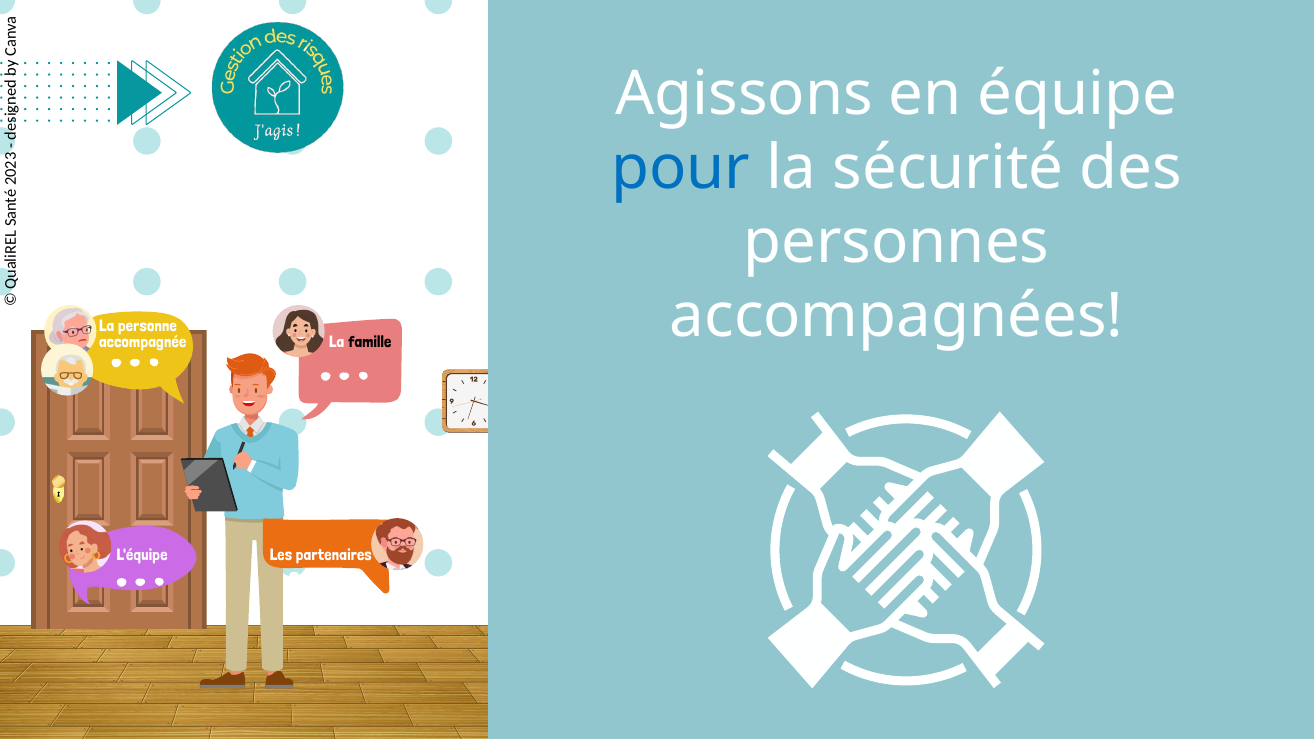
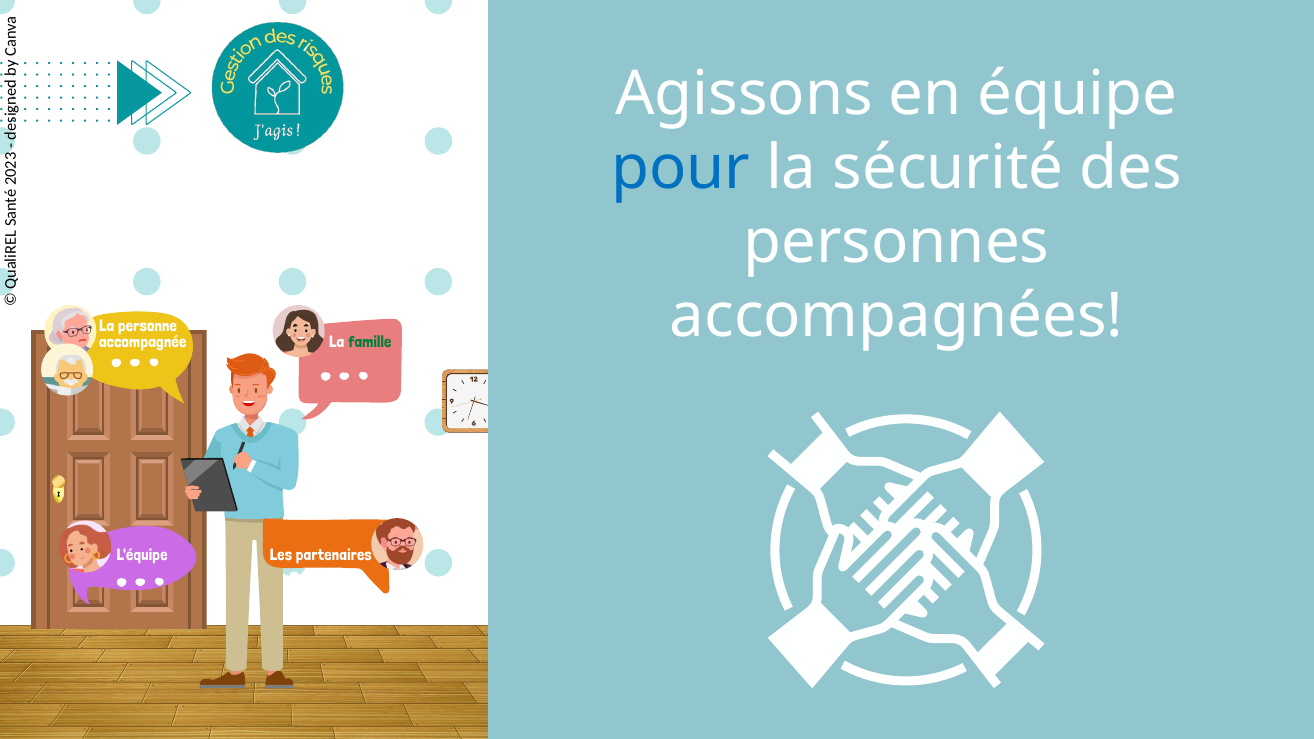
famille colour: black -> green (370, 343)
